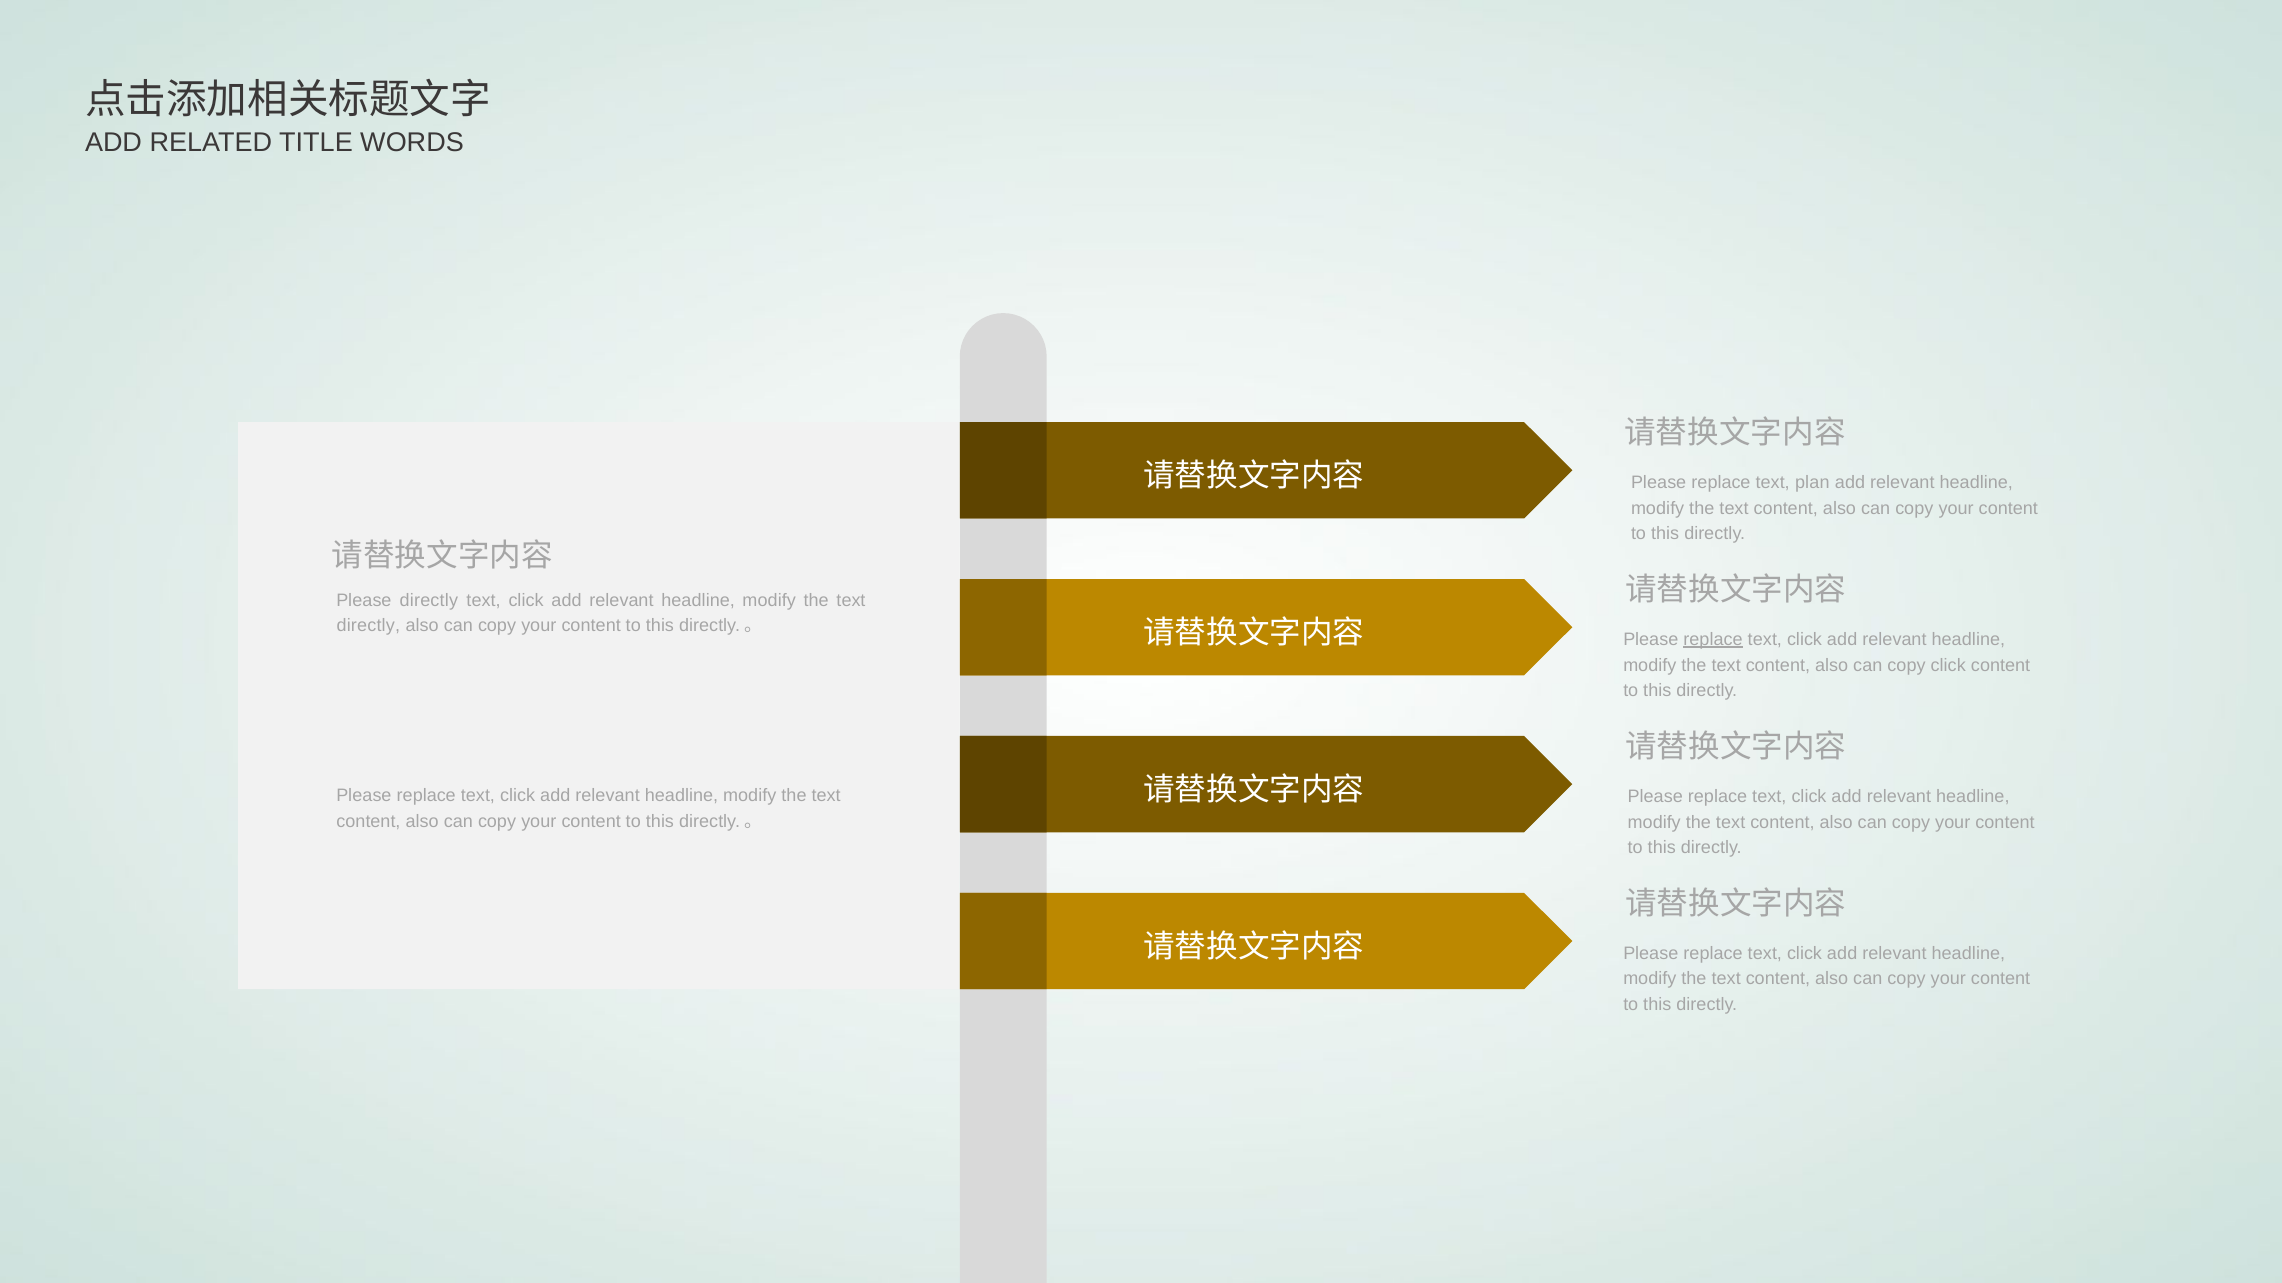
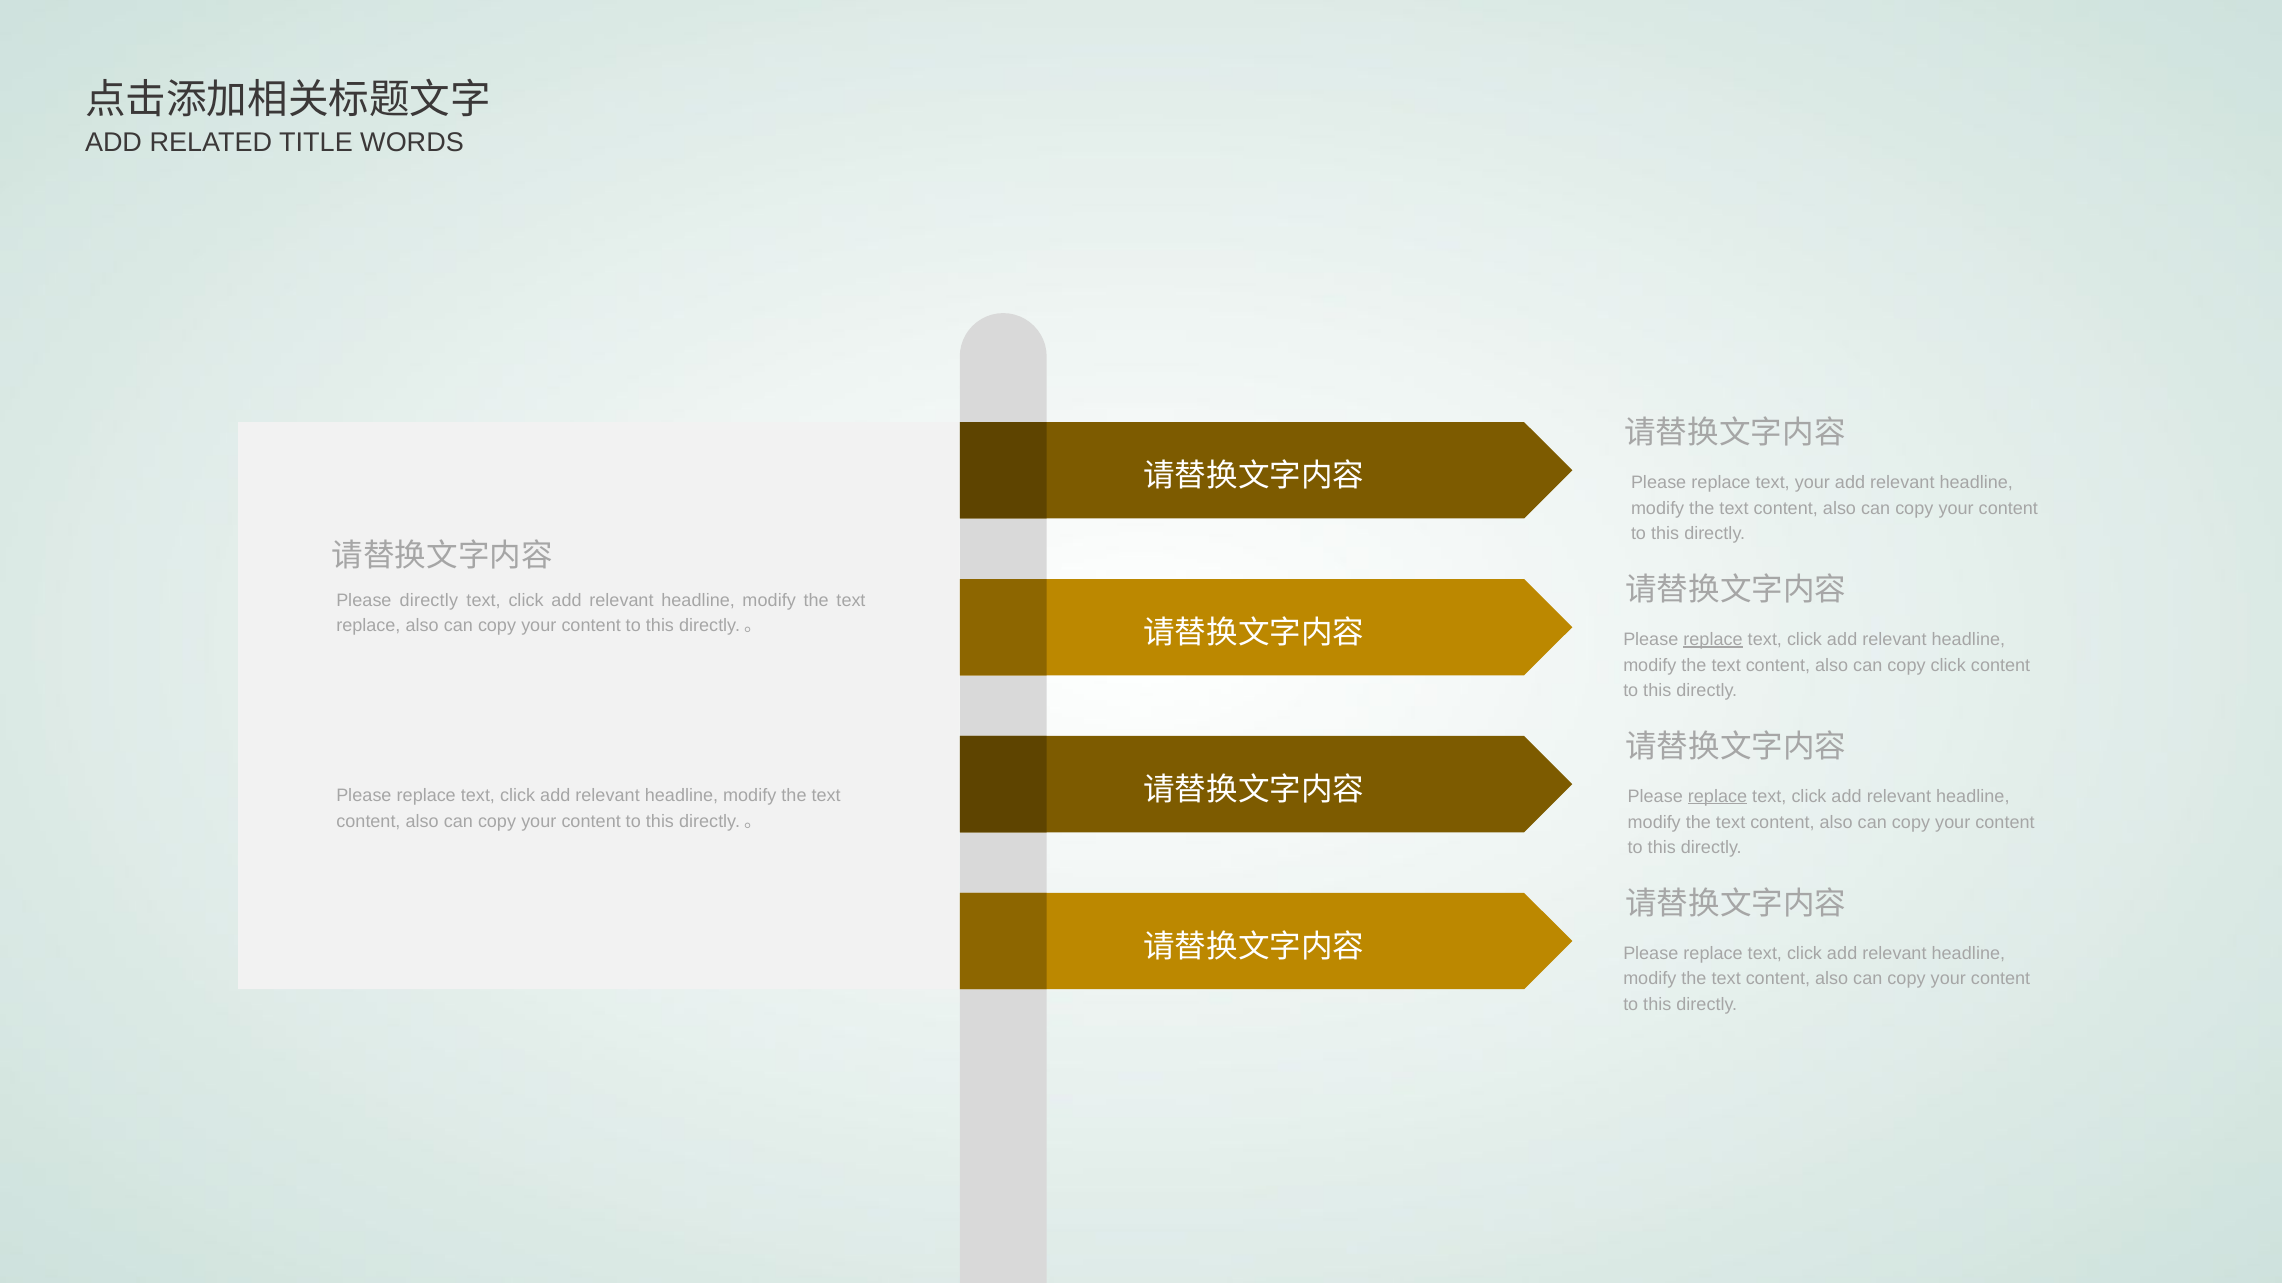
text plan: plan -> your (1812, 483)
directly: directly -> replace (368, 626)
replace underline: none -> present (1718, 797)
